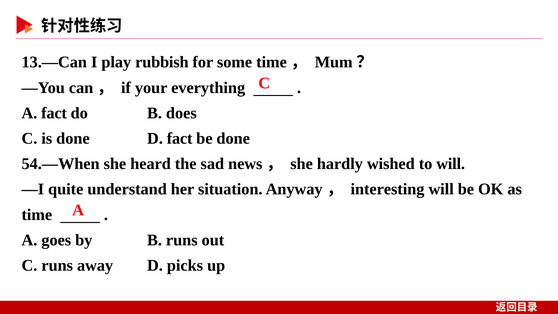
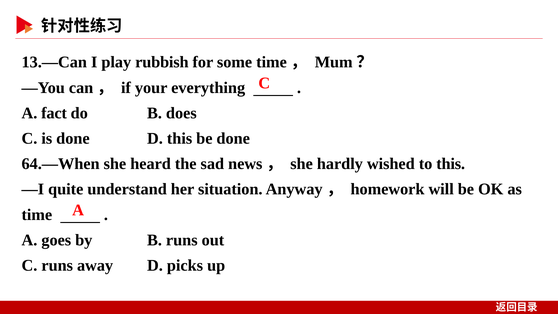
D fact: fact -> this (180, 138)
54.—When: 54.—When -> 64.—When (61, 164)
to will: will -> this (451, 164)
interesting: interesting -> homework (388, 189)
